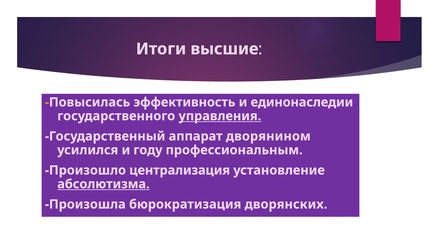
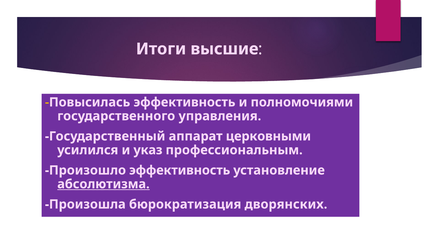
единонаследии: единонаследии -> полномочиями (302, 102)
управления underline: present -> none (220, 116)
дворянином: дворянином -> церковными (268, 136)
году: году -> указ (148, 150)
Произошло централизация: централизация -> эффективность (180, 170)
